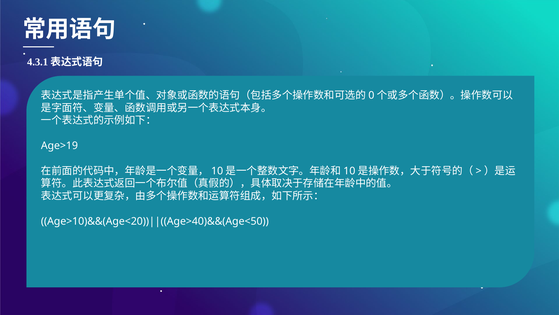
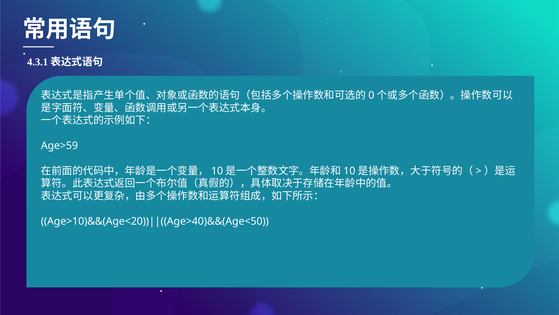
Age>19: Age>19 -> Age>59 (59, 145)
